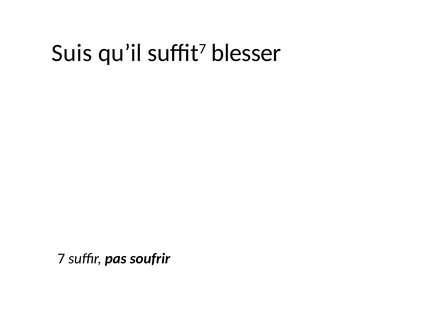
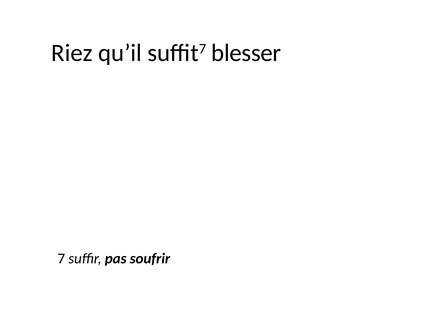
Suis: Suis -> Riez (72, 53)
